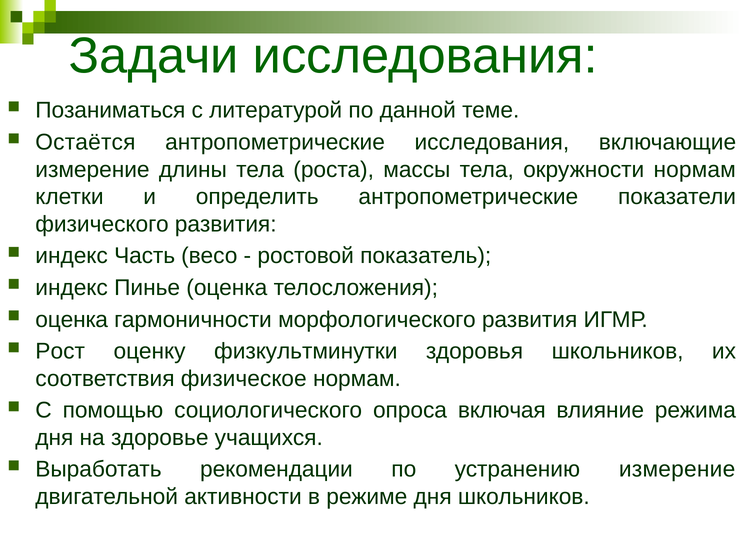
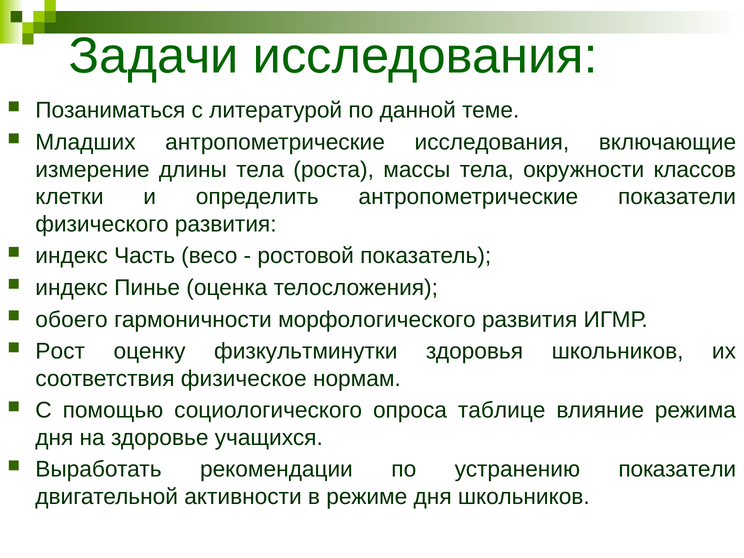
Остаётся: Остаётся -> Младших (86, 142)
окружности нормам: нормам -> классов (695, 170)
оценка: оценка -> обоего (72, 320)
включая: включая -> таблице (502, 410)
устранению измерение: измерение -> показатели (677, 469)
